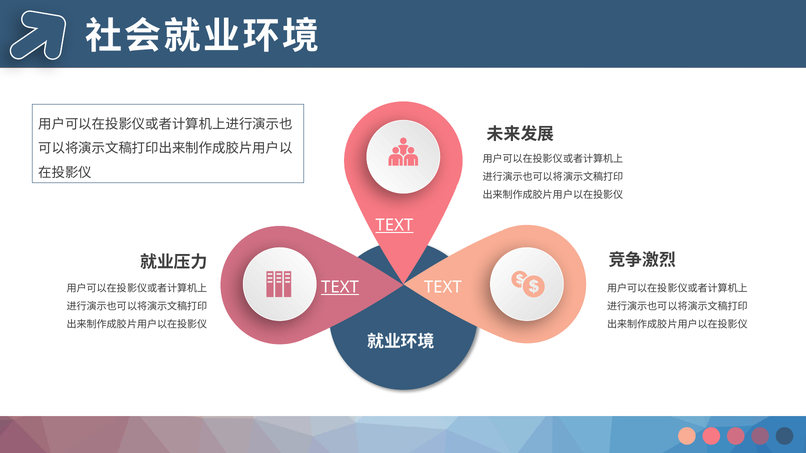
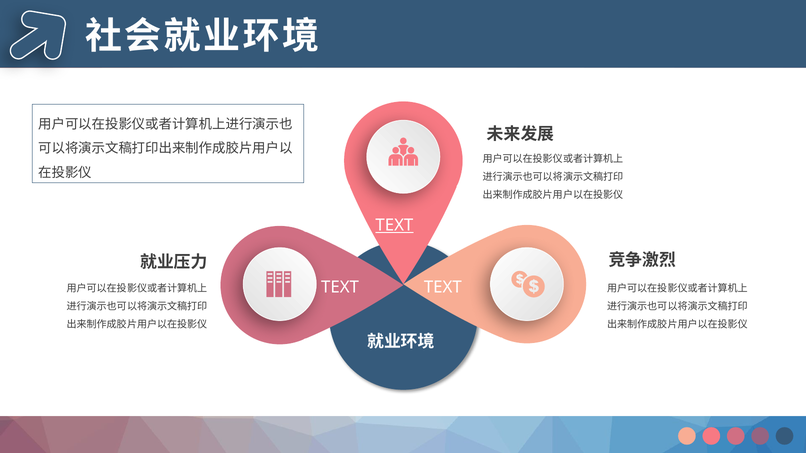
TEXT underline: present -> none (340, 287)
